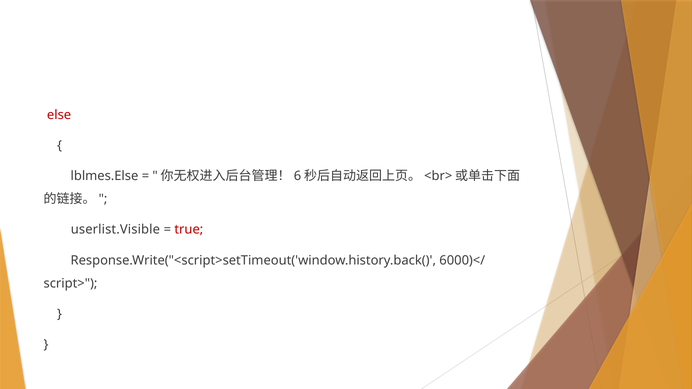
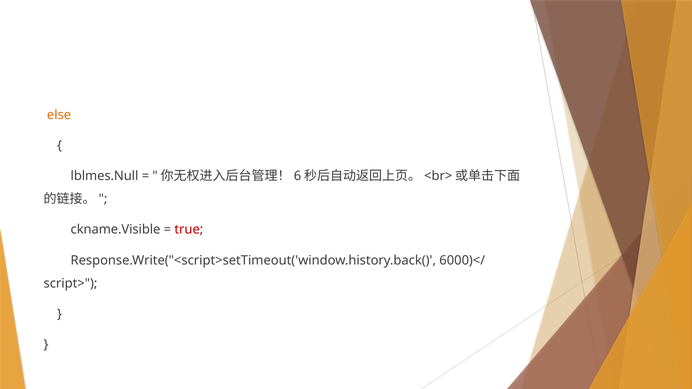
else colour: red -> orange (59, 115)
lblmes.Else: lblmes.Else -> lblmes.Null (104, 176)
userlist.Visible: userlist.Visible -> ckname.Visible (115, 230)
